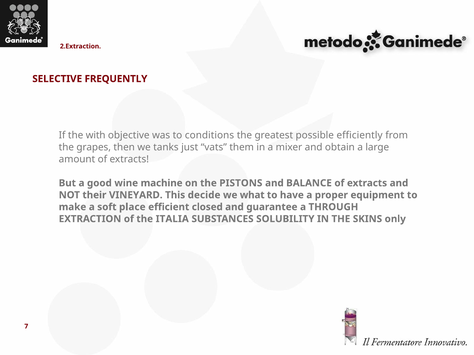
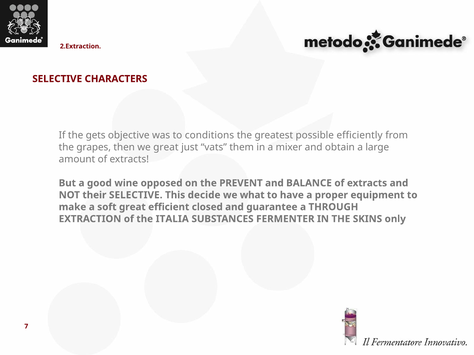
FREQUENTLY: FREQUENTLY -> CHARACTERS (116, 79)
with: with -> gets (96, 135)
we tanks: tanks -> great (166, 147)
machine: machine -> opposed (162, 183)
PISTONS: PISTONS -> PREVENT (241, 183)
their VINEYARD: VINEYARD -> SELECTIVE (136, 195)
soft place: place -> great (132, 207)
SOLUBILITY: SOLUBILITY -> FERMENTER (285, 219)
